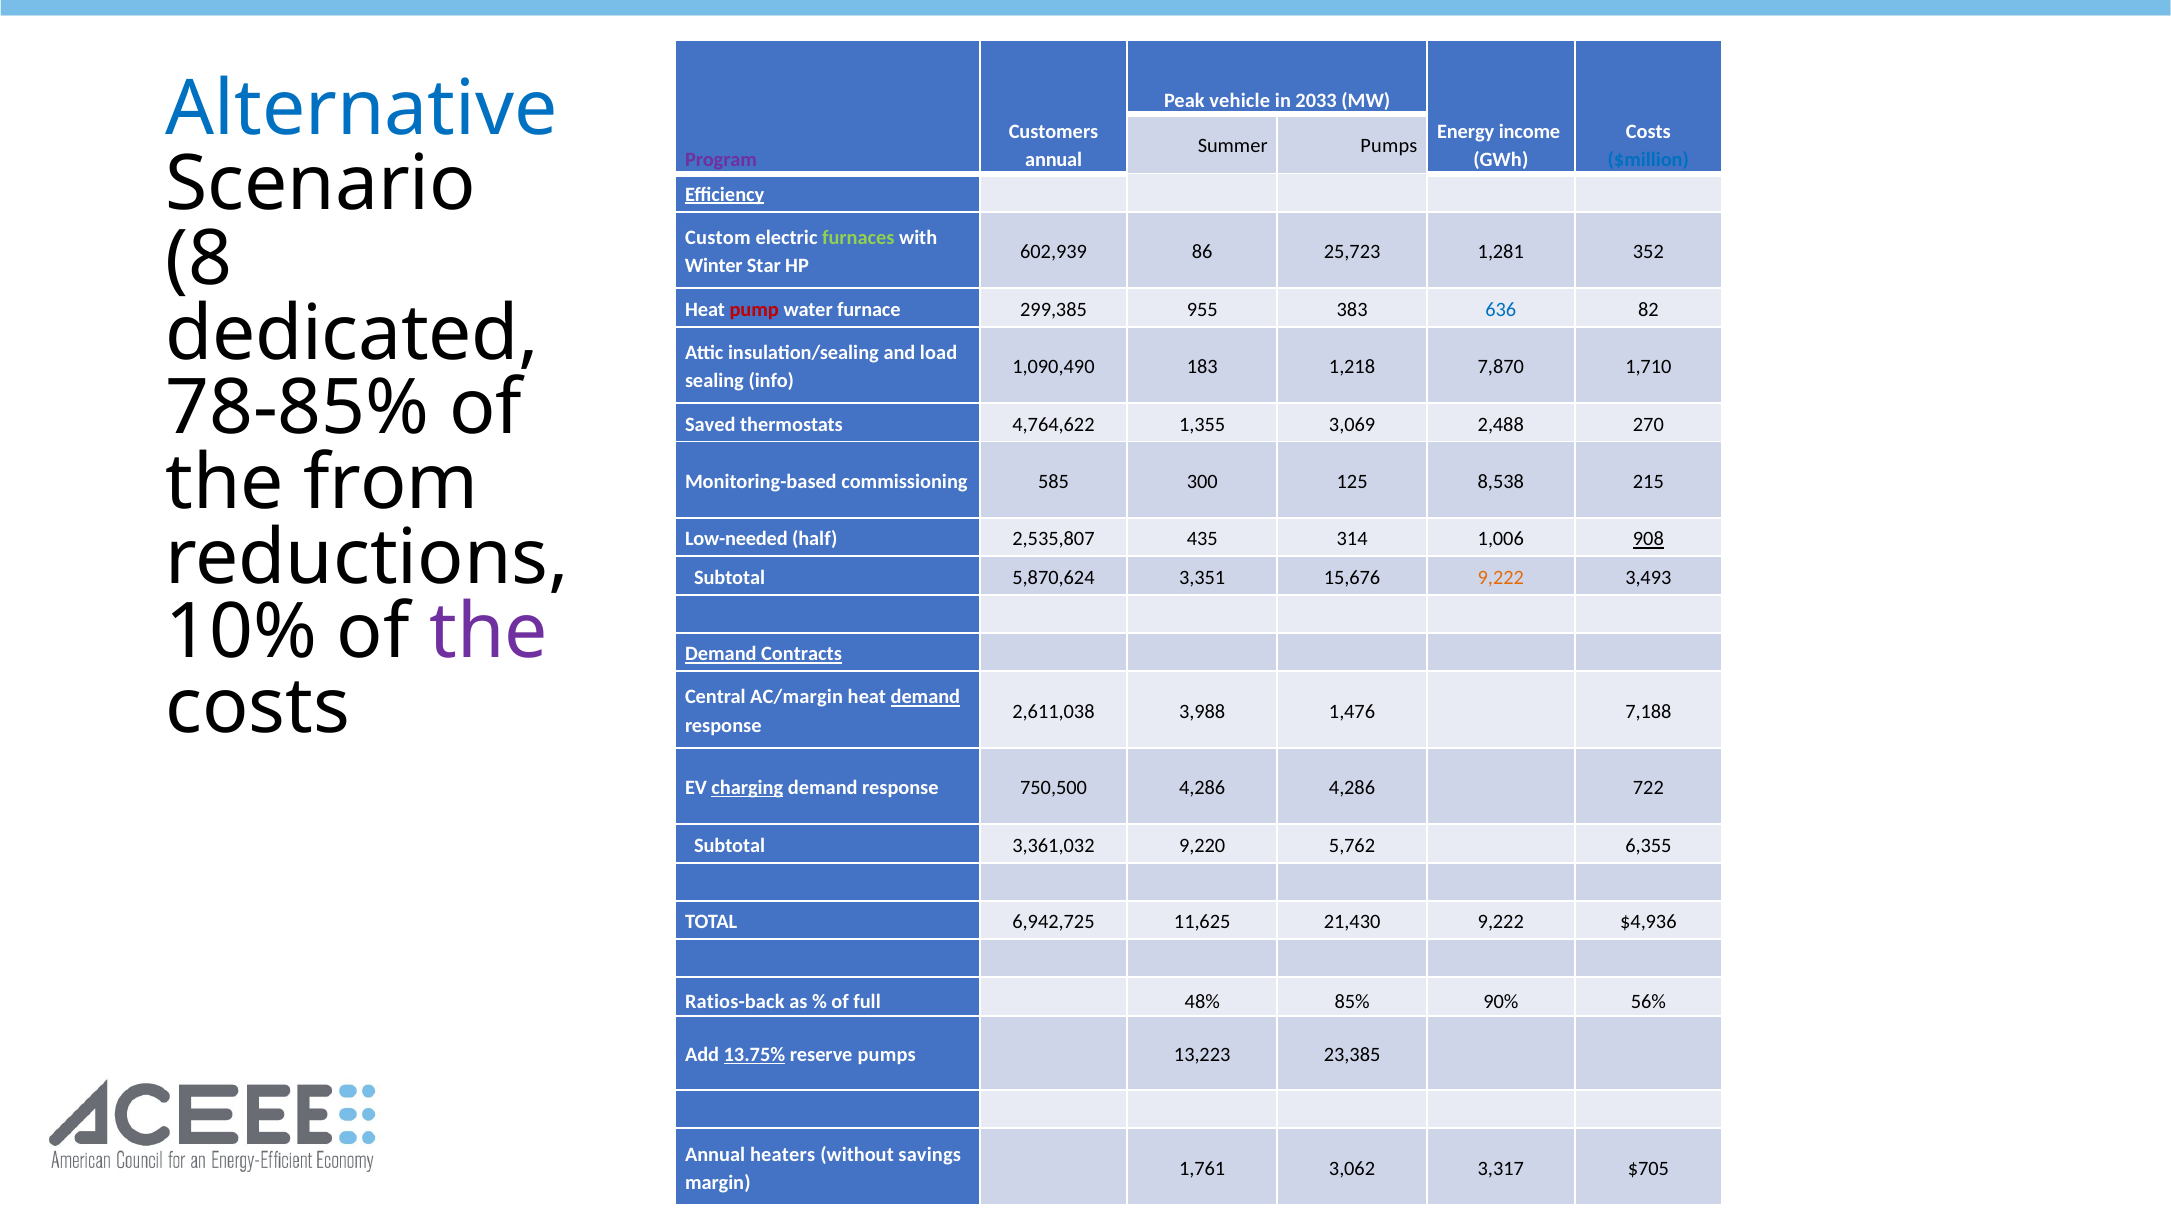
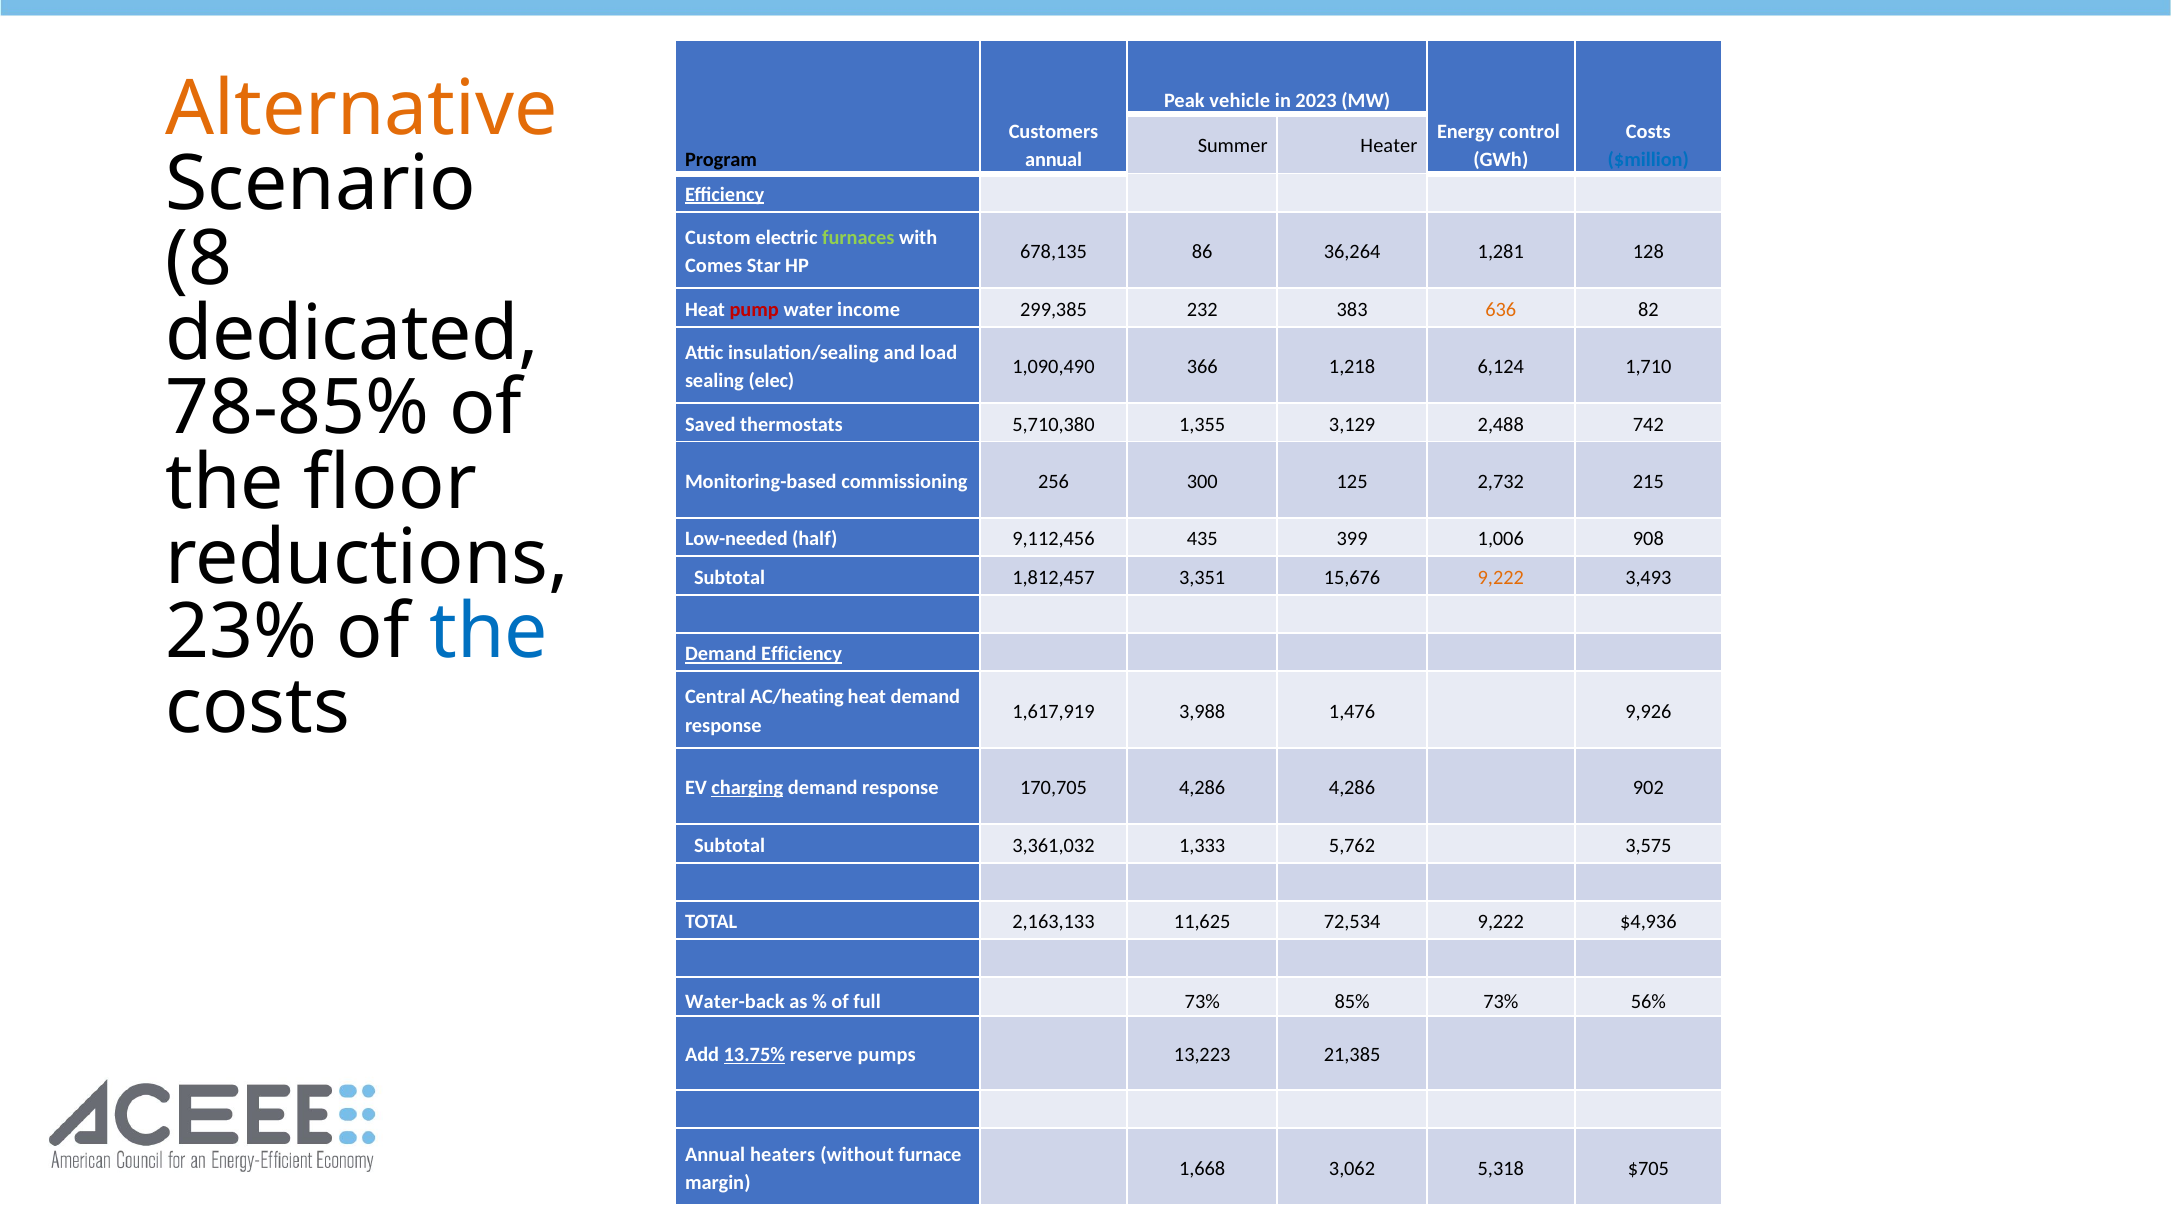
Alternative colour: blue -> orange (361, 110)
2033: 2033 -> 2023 (1316, 101)
income: income -> control (1529, 132)
Summer Pumps: Pumps -> Heater (1389, 146)
Program colour: purple -> black (721, 160)
602,939: 602,939 -> 678,135 (1054, 252)
25,723: 25,723 -> 36,264 (1352, 252)
352: 352 -> 128 (1648, 252)
Winter: Winter -> Comes (714, 266)
furnace: furnace -> income (869, 310)
955: 955 -> 232 (1202, 310)
636 colour: blue -> orange (1501, 310)
183: 183 -> 366 (1202, 367)
7,870: 7,870 -> 6,124 (1501, 367)
info: info -> elec (771, 381)
4,764,622: 4,764,622 -> 5,710,380 (1053, 424)
3,069: 3,069 -> 3,129 (1352, 424)
270: 270 -> 742 (1648, 424)
from: from -> floor (391, 483)
585: 585 -> 256 (1054, 482)
8,538: 8,538 -> 2,732 (1501, 482)
2,535,807: 2,535,807 -> 9,112,456 (1053, 539)
314: 314 -> 399 (1352, 539)
908 underline: present -> none (1648, 539)
5,870,624: 5,870,624 -> 1,812,457 (1053, 578)
10%: 10% -> 23% (241, 633)
the colour: purple -> blue (489, 633)
Demand Contracts: Contracts -> Efficiency (802, 654)
AC/margin: AC/margin -> AC/heating (797, 697)
demand underline: present -> none (925, 697)
2,611,038: 2,611,038 -> 1,617,919 (1053, 712)
7,188: 7,188 -> 9,926 (1648, 712)
750,500: 750,500 -> 170,705 (1054, 788)
722: 722 -> 902 (1648, 788)
9,220: 9,220 -> 1,333 (1202, 846)
6,355: 6,355 -> 3,575 (1648, 846)
6,942,725: 6,942,725 -> 2,163,133 (1053, 922)
21,430: 21,430 -> 72,534 (1352, 922)
Ratios-back: Ratios-back -> Water-back (735, 1002)
full 48%: 48% -> 73% (1202, 1002)
85% 90%: 90% -> 73% (1501, 1002)
23,385: 23,385 -> 21,385 (1352, 1055)
savings: savings -> furnace (930, 1154)
1,761: 1,761 -> 1,668 (1202, 1169)
3,317: 3,317 -> 5,318 (1501, 1169)
